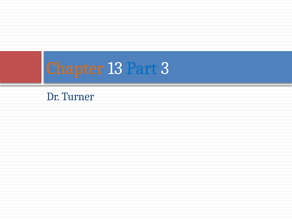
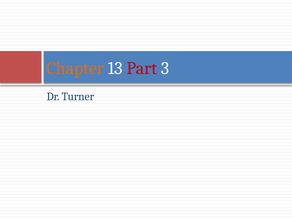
Part colour: blue -> red (142, 68)
